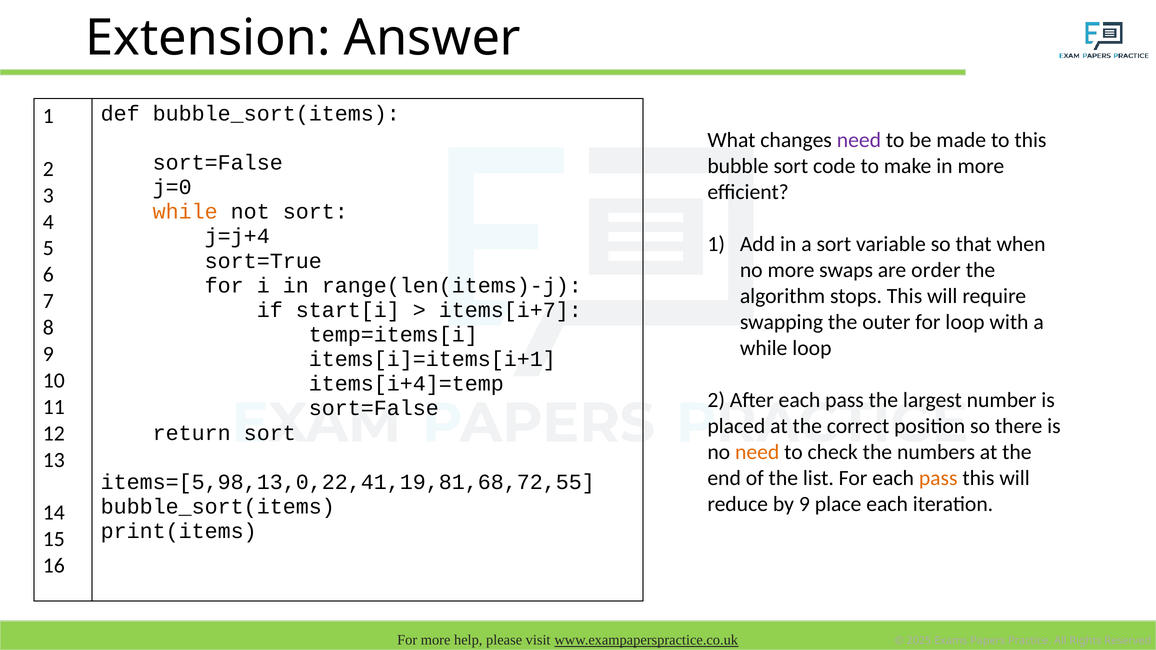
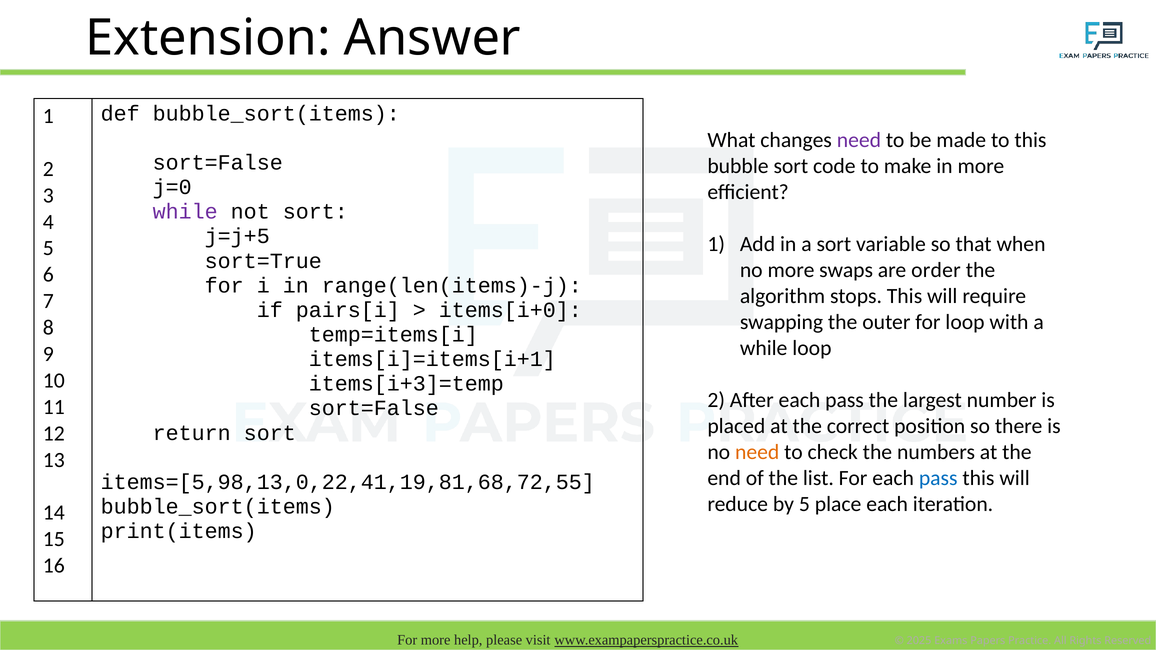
while colour: orange -> purple (185, 212)
j=j+4: j=j+4 -> j=j+5 (237, 236)
start[i: start[i -> pairs[i (348, 310)
items[i+7: items[i+7 -> items[i+0 (510, 310)
items[i+4]=temp: items[i+4]=temp -> items[i+3]=temp (406, 384)
pass colour: orange -> blue (938, 478)
by 9: 9 -> 5 (804, 504)
